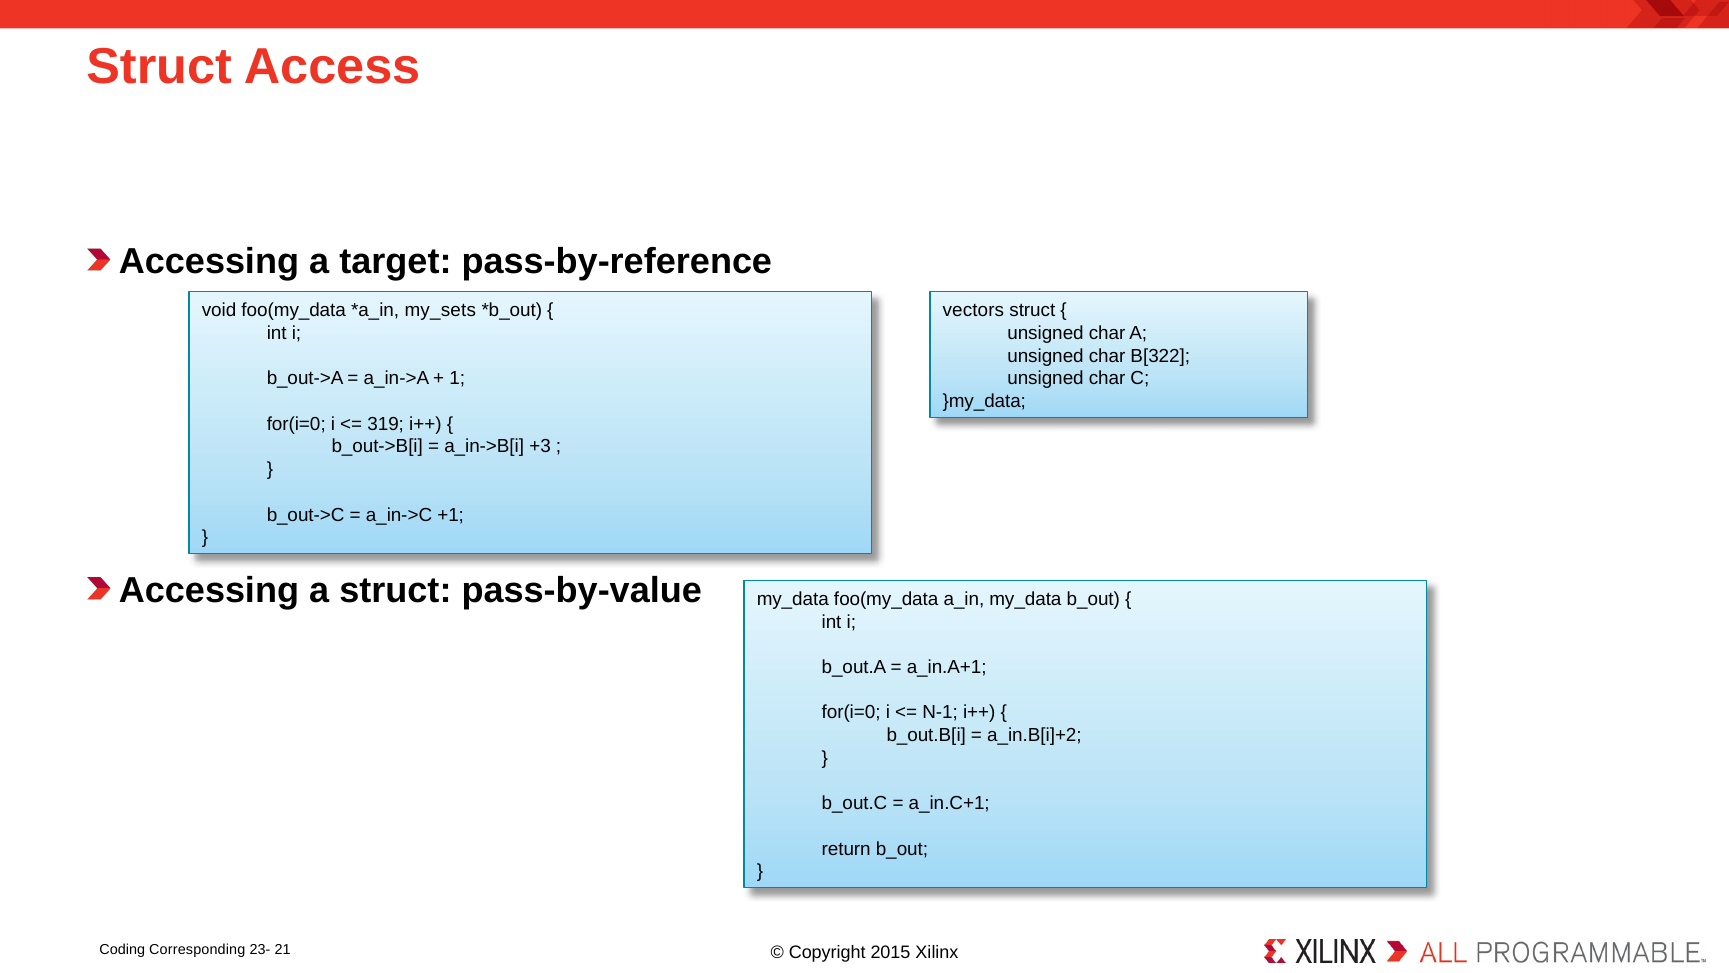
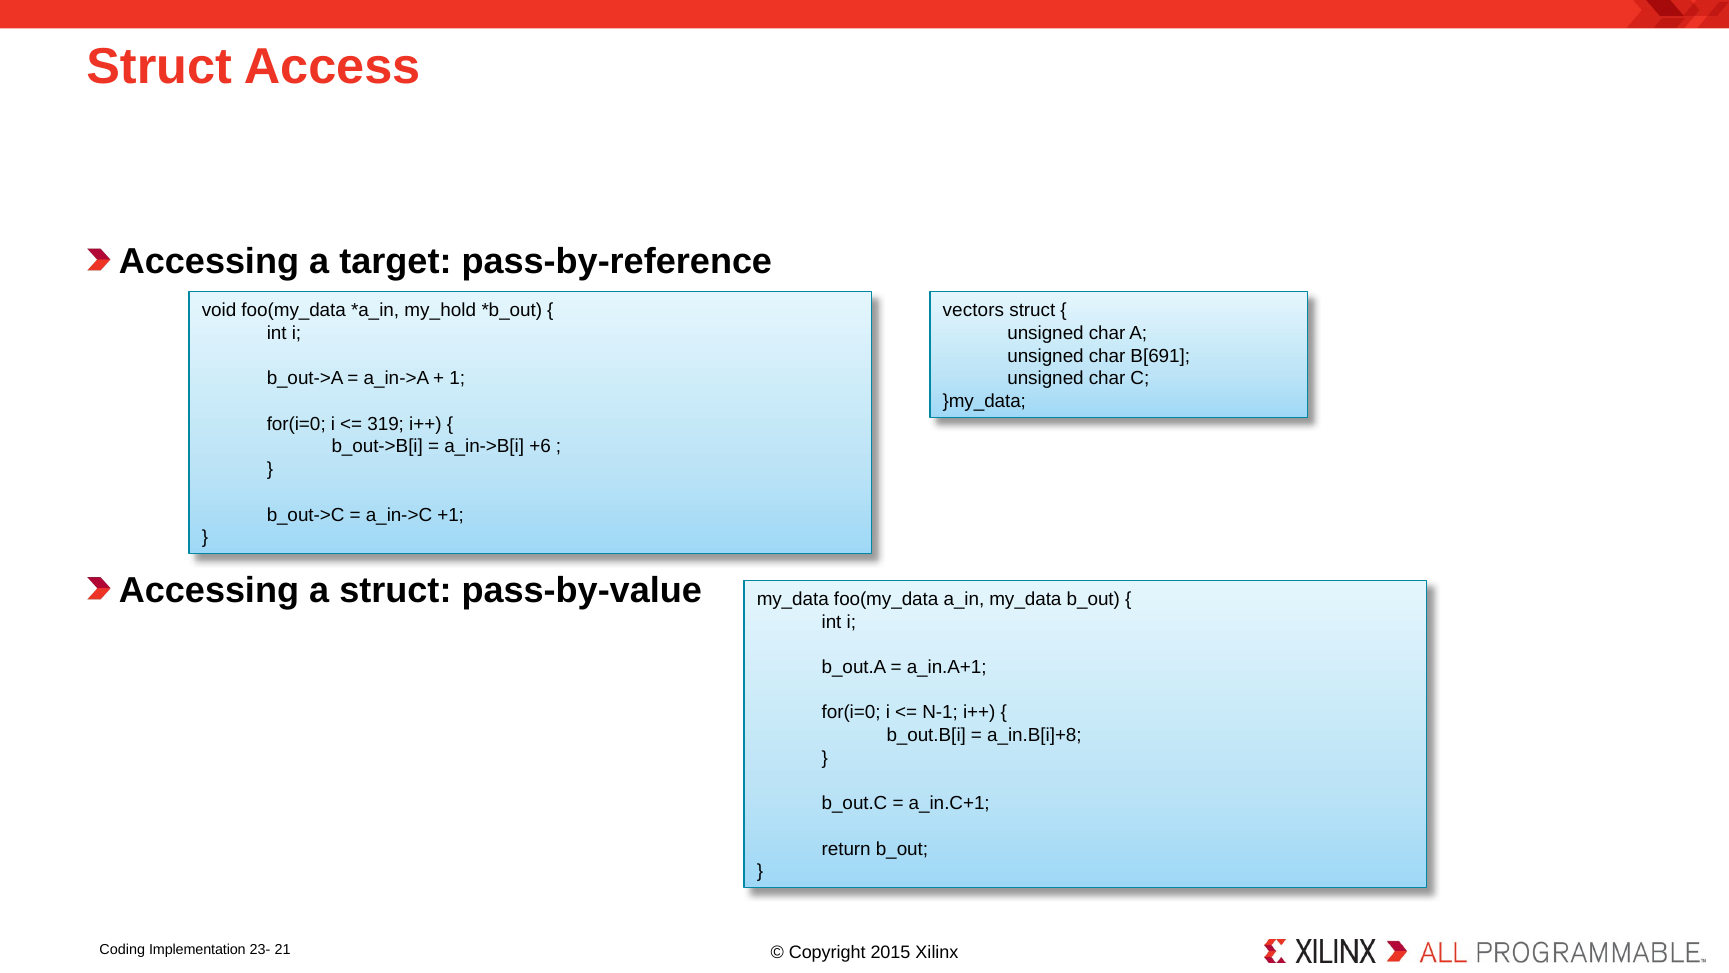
my_sets: my_sets -> my_hold (440, 311)
B[322: B[322 -> B[691 (1160, 356)
+3: +3 -> +6 (540, 447)
a_in.B[i]+2: a_in.B[i]+2 -> a_in.B[i]+8 (1034, 735)
Corresponding: Corresponding -> Implementation (197, 949)
